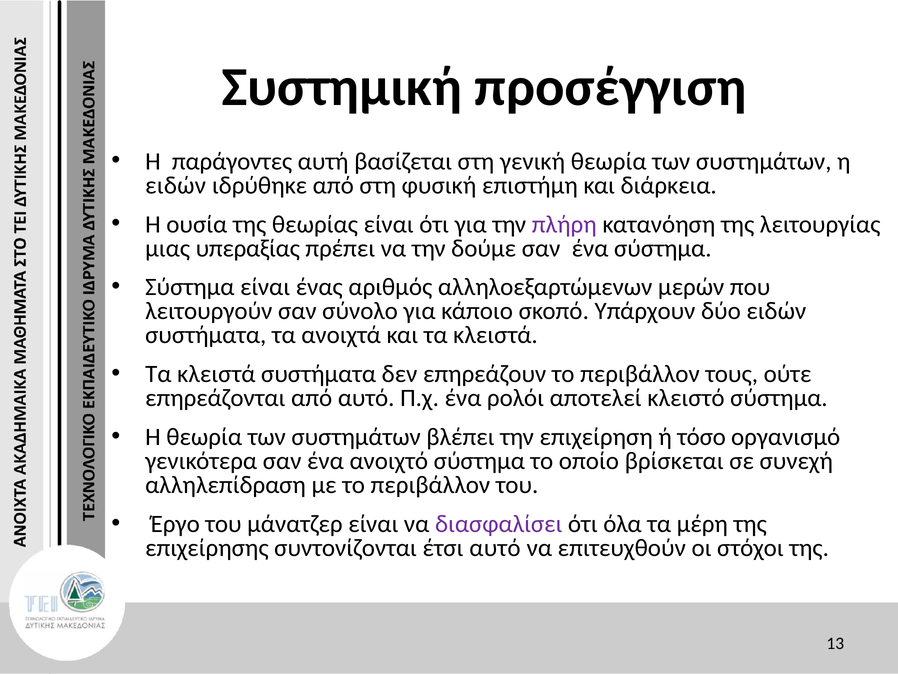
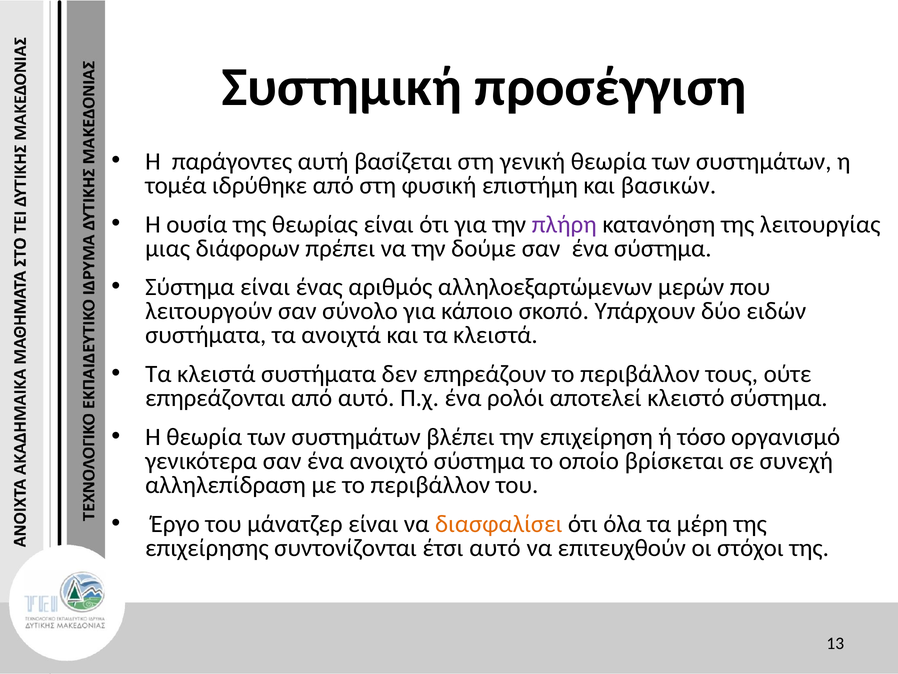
ειδών: ειδών -> τομέα (176, 185)
διάρκεια: διάρκεια -> βασικών (669, 185)
υπεραξίας: υπεραξίας -> διάφορων (248, 248)
διασφαλίσει colour: purple -> orange (499, 524)
